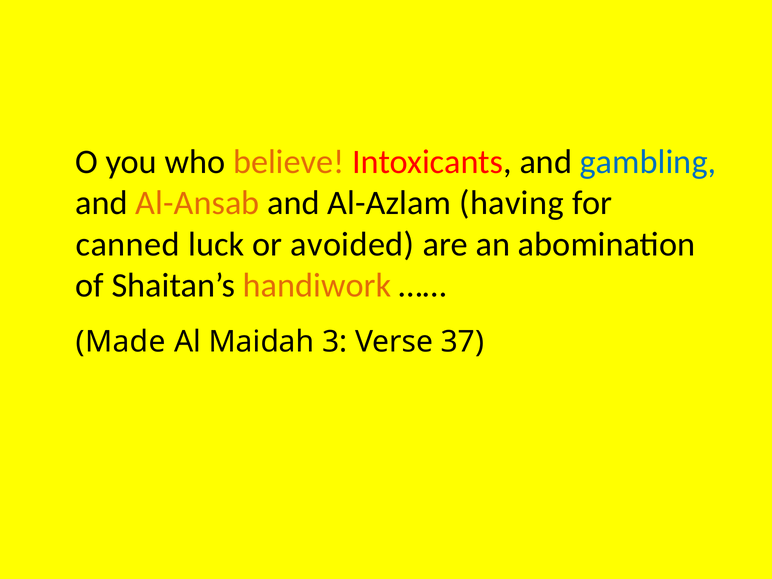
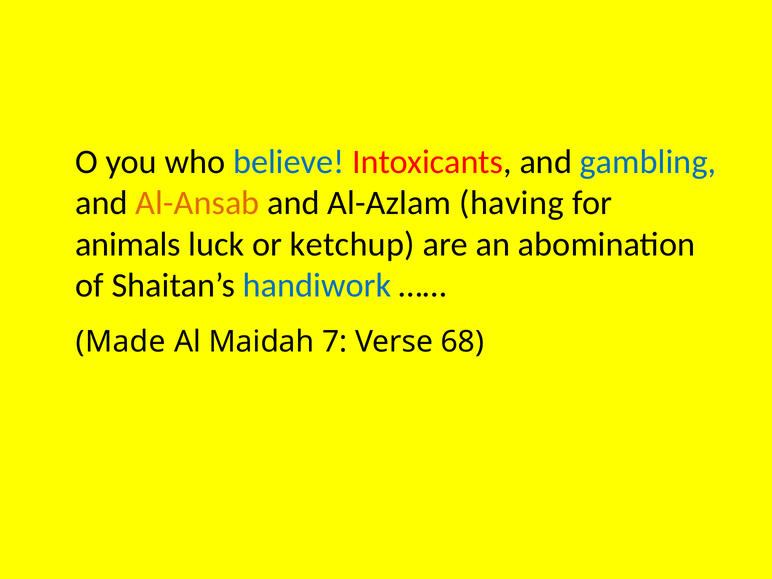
believe colour: orange -> blue (289, 162)
canned: canned -> animals (128, 244)
avoided: avoided -> ketchup (352, 244)
handiwork colour: orange -> blue (317, 286)
3: 3 -> 7 (335, 342)
37: 37 -> 68 (462, 342)
